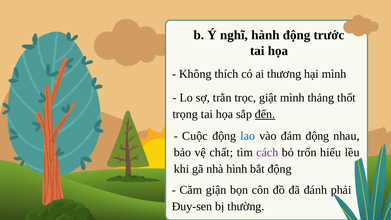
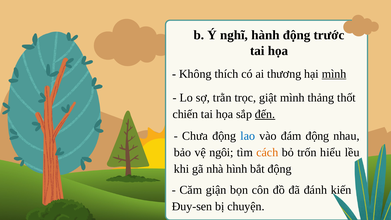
mình underline: none -> present (334, 74)
trọng: trọng -> chiến (185, 114)
Cuộc: Cuộc -> Chưa (195, 136)
chất: chất -> ngôi (221, 152)
cách colour: purple -> orange (267, 152)
phải: phải -> kiến (341, 190)
thường: thường -> chuyện (246, 206)
